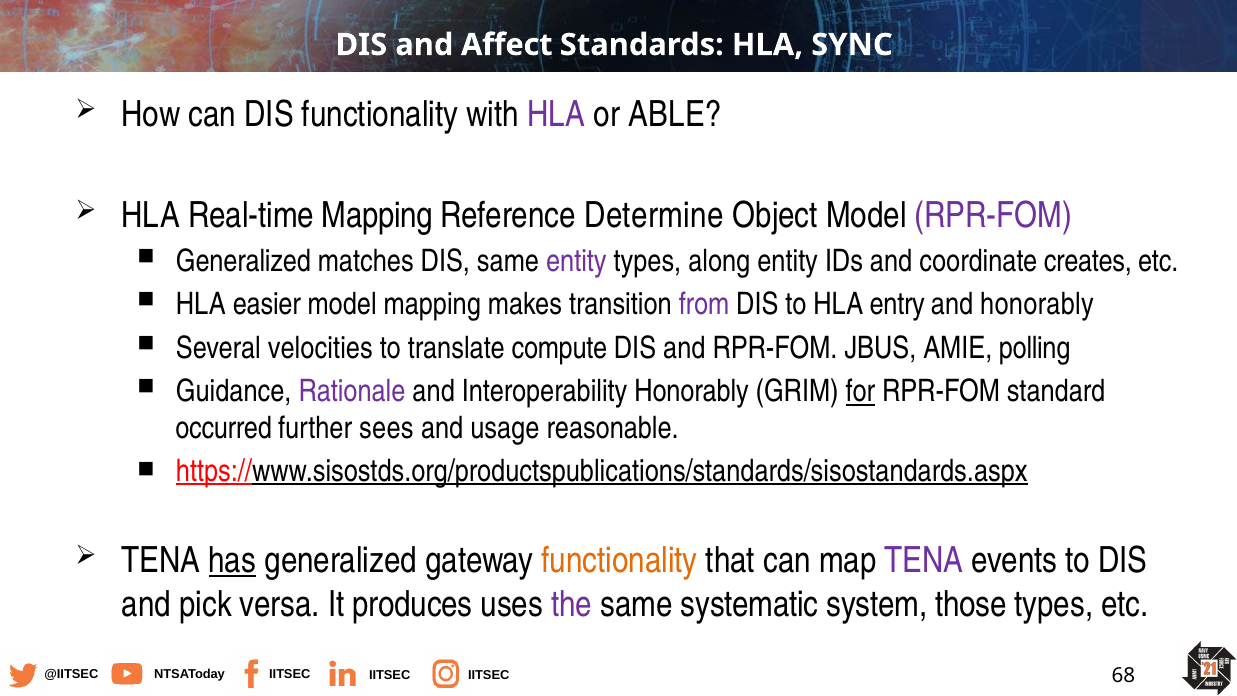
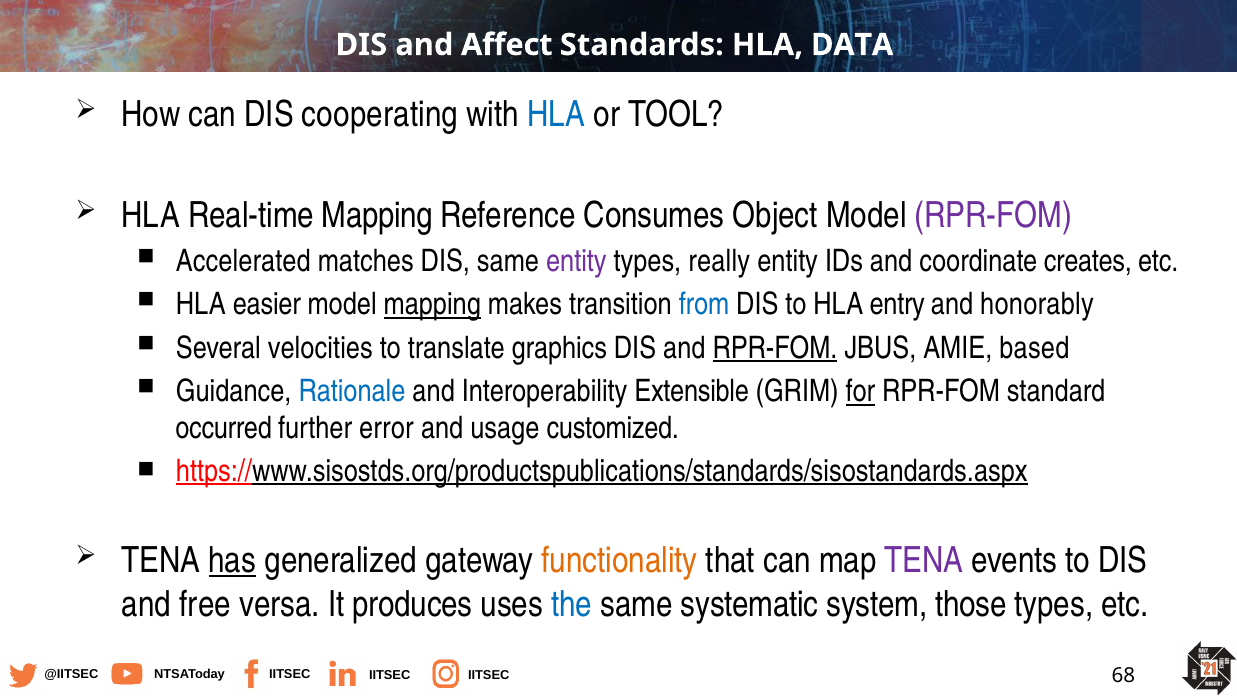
SYNC: SYNC -> DATA (852, 45)
DIS functionality: functionality -> cooperating (380, 114)
HLA colour: purple -> blue (556, 114)
ABLE: ABLE -> TOOL (676, 114)
Determine: Determine -> Consumes (654, 215)
Generalized: Generalized -> Accelerated (243, 261)
along: along -> really (719, 261)
mapping underline: none -> present (432, 305)
from colour: purple -> blue (704, 305)
compute: compute -> graphics (559, 348)
RPR-FOM underline: none -> present (775, 348)
polling: polling -> based (1034, 348)
Rationale colour: purple -> blue (352, 391)
Interoperability Honorably: Honorably -> Extensible (692, 391)
sees: sees -> error (386, 428)
reasonable: reasonable -> customized (613, 428)
pick: pick -> free (205, 604)
the colour: purple -> blue (572, 604)
